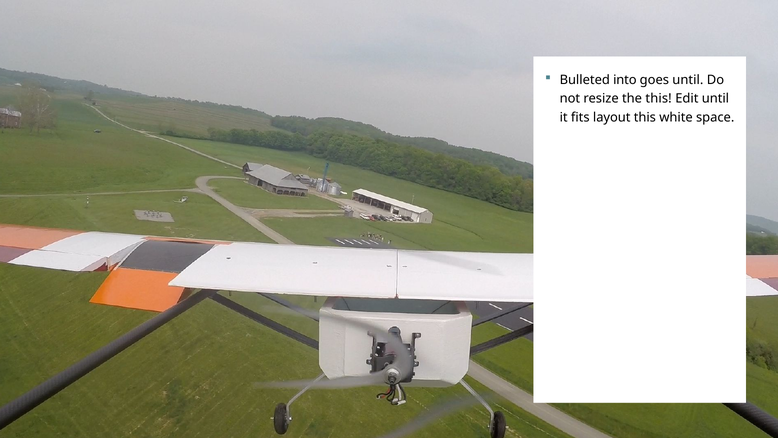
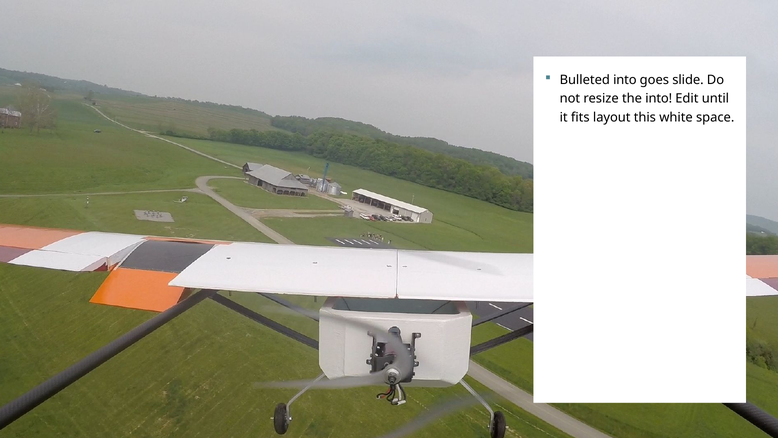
goes until: until -> slide (688, 80)
the this: this -> into (659, 99)
